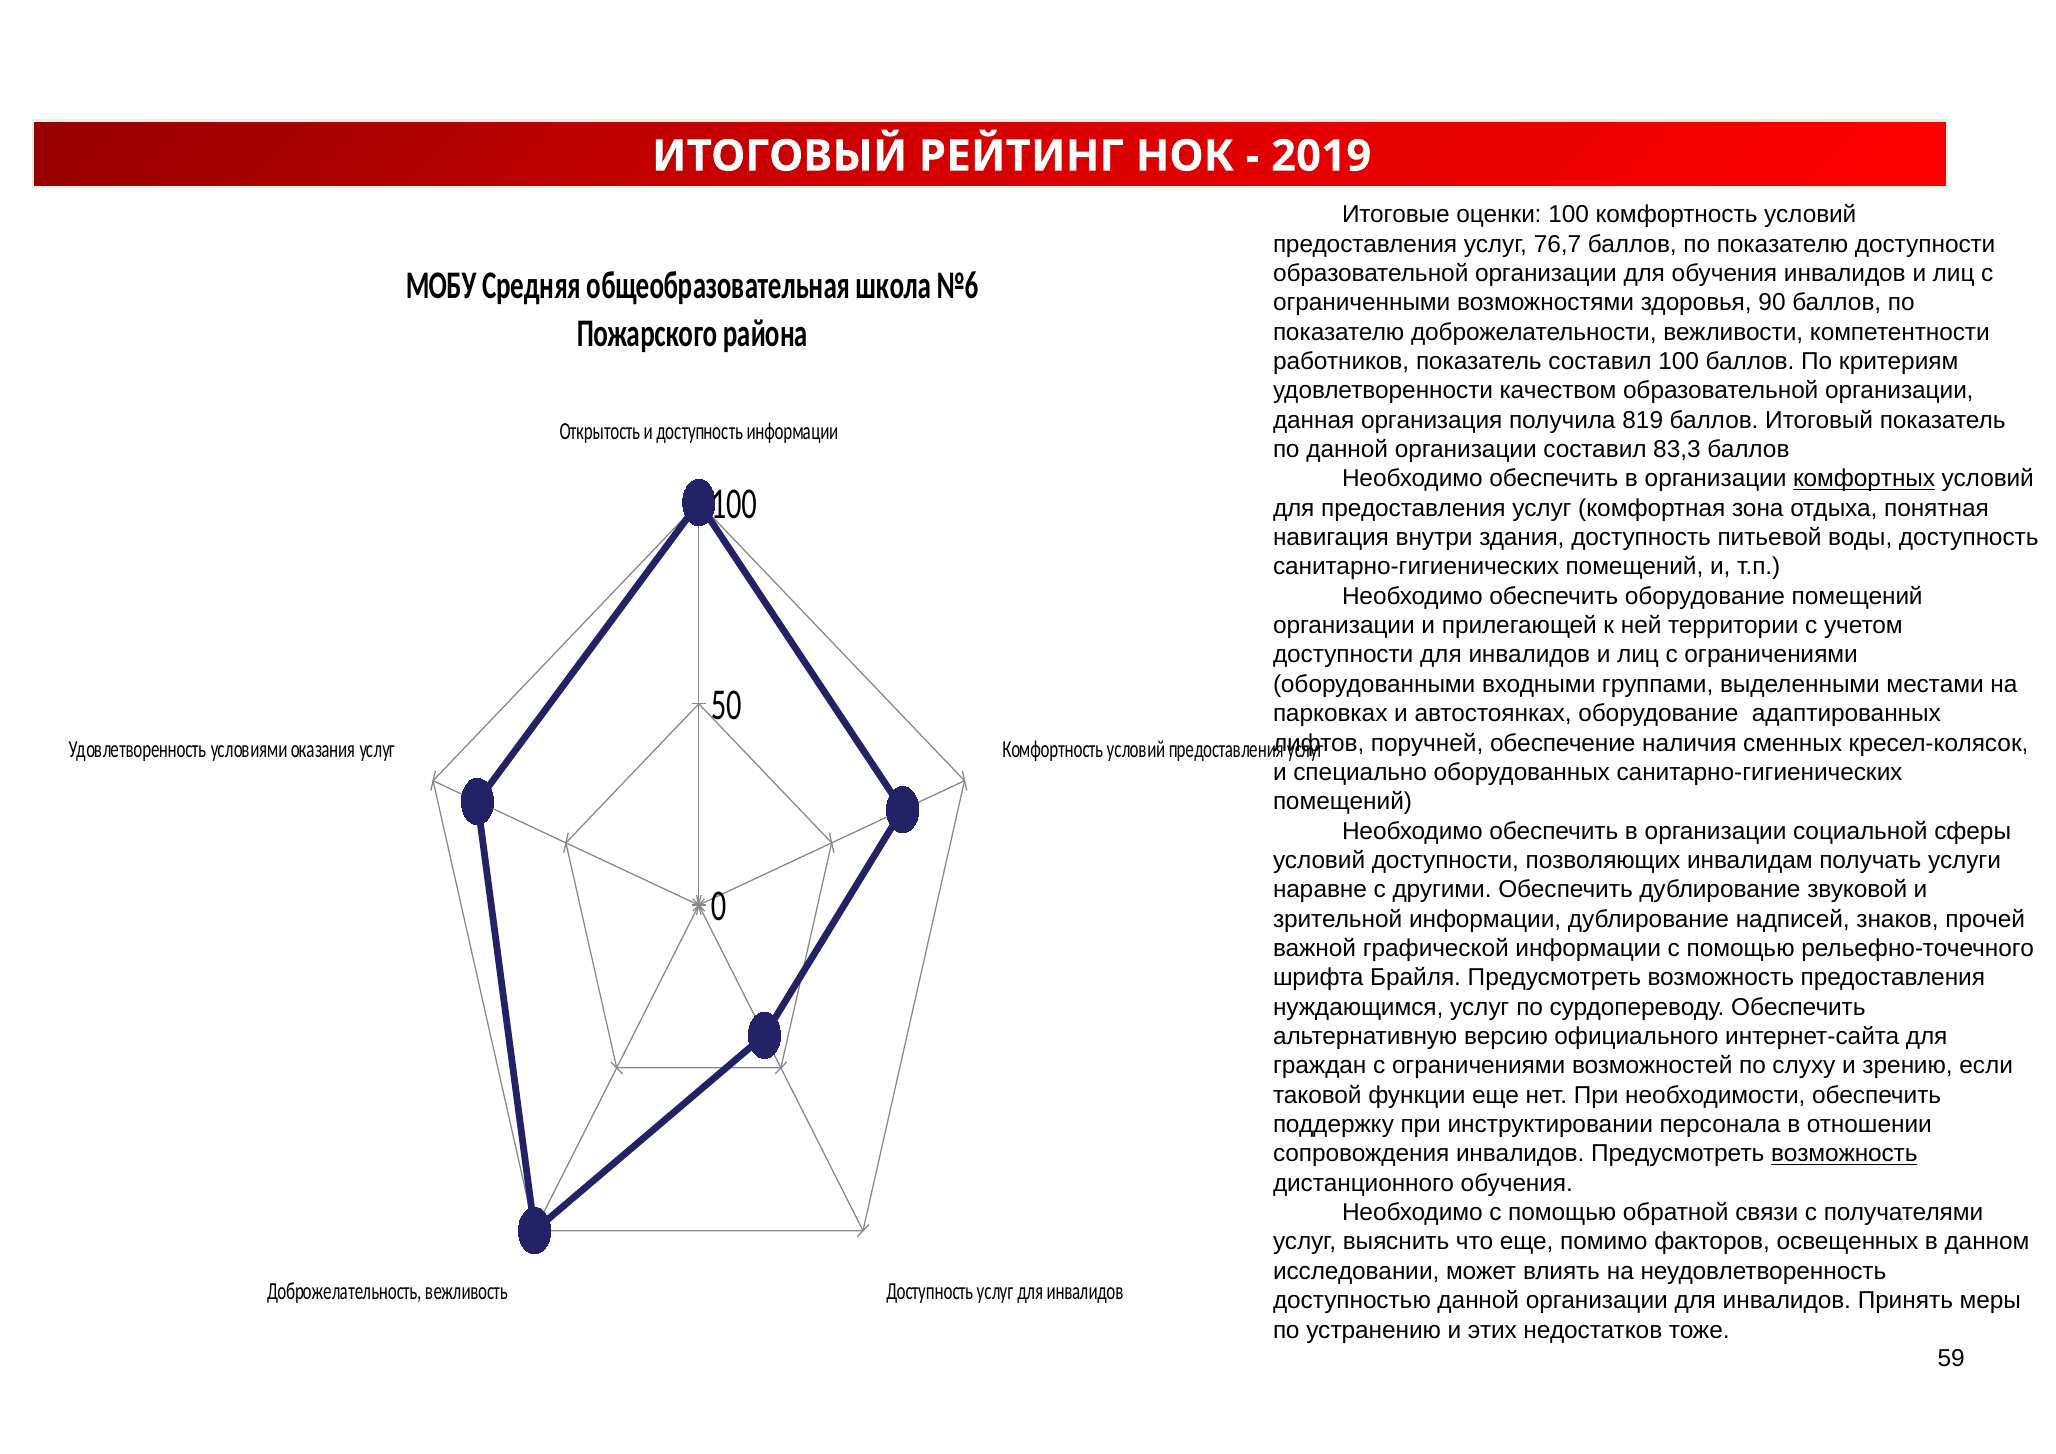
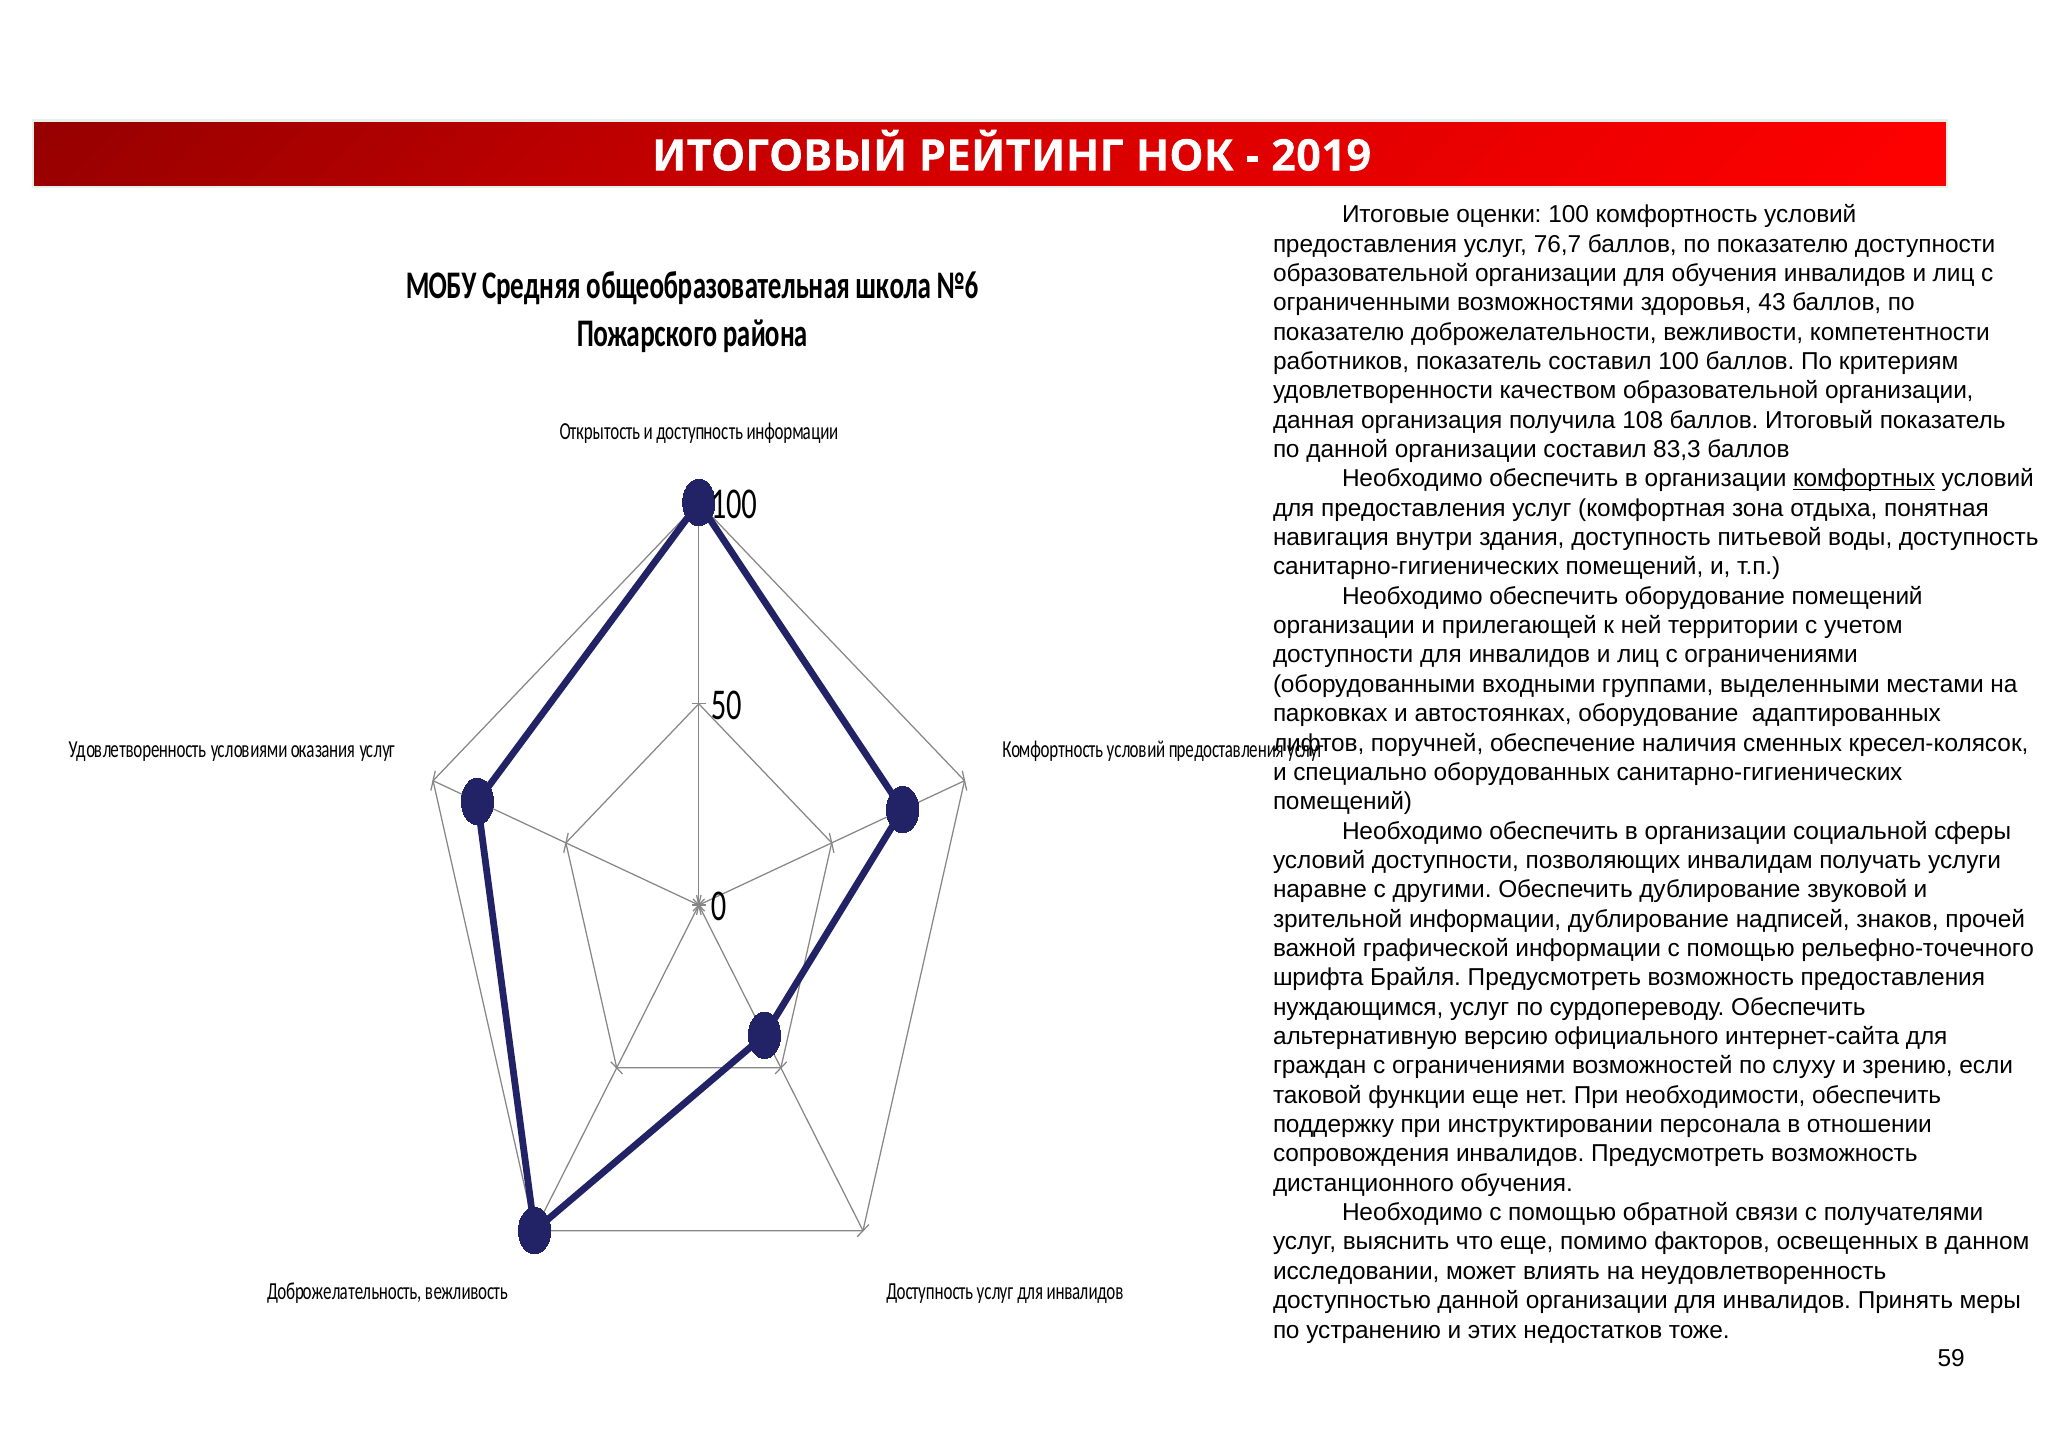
90: 90 -> 43 (1772, 303)
819: 819 -> 108 (1643, 420)
возможность underline: present -> none (1844, 1154)
